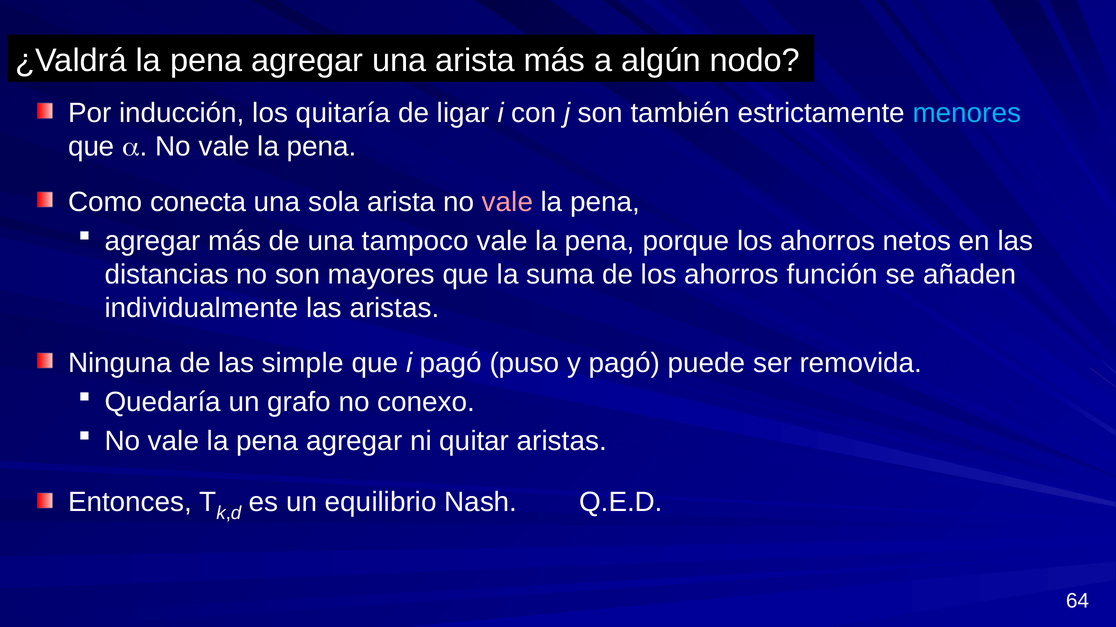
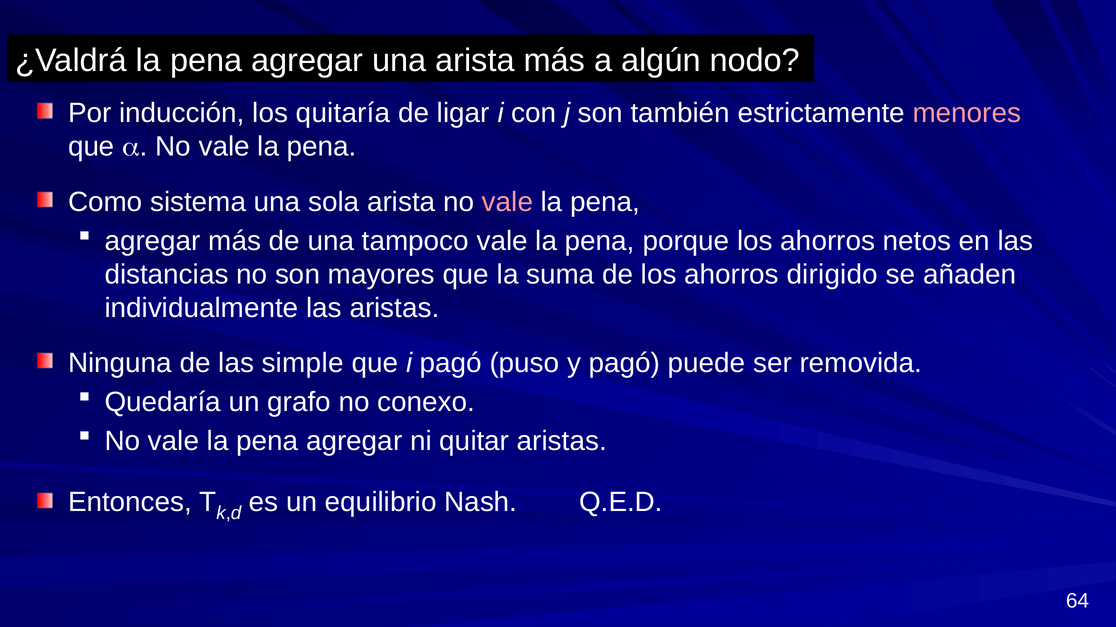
menores colour: light blue -> pink (967, 113)
conecta: conecta -> sistema (198, 202)
función: función -> dirigido (832, 275)
